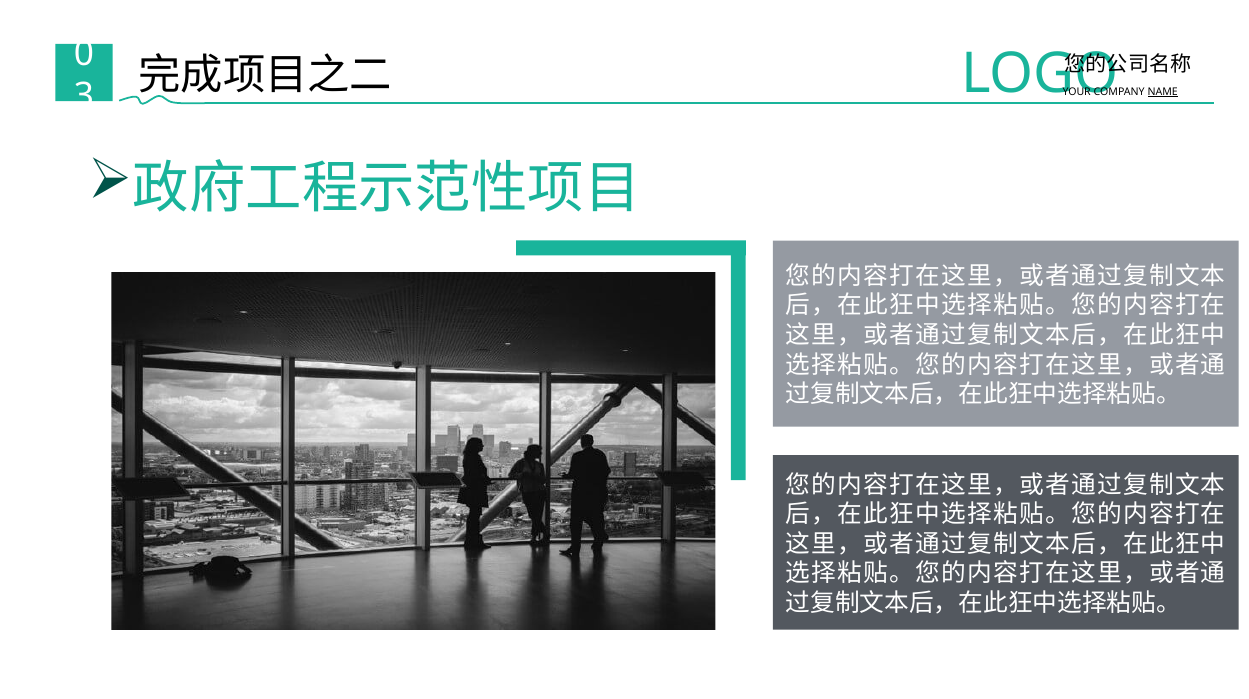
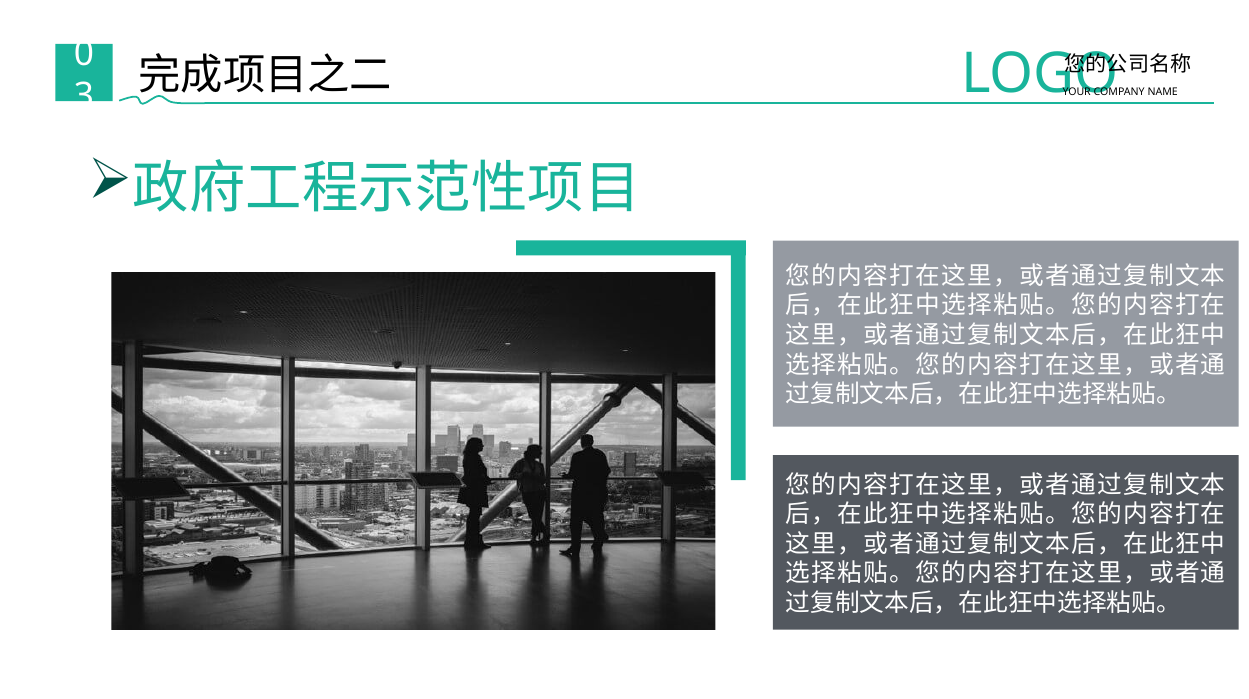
NAME underline: present -> none (1163, 92)
